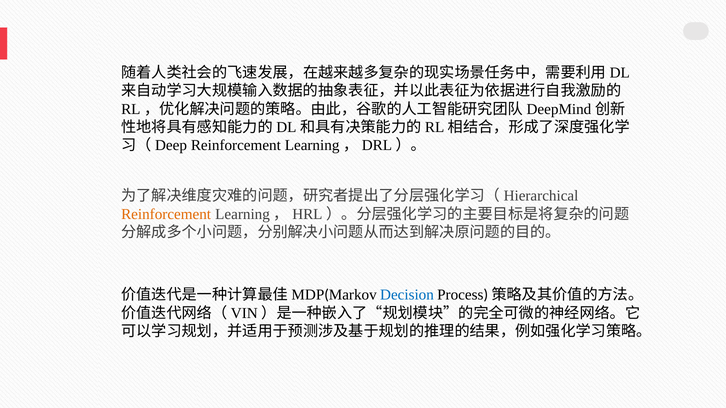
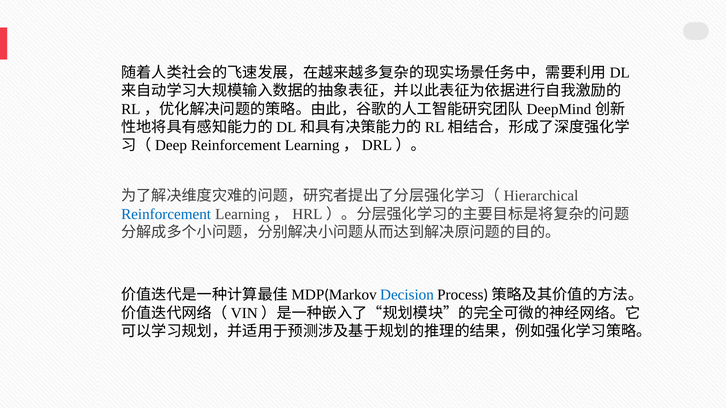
Reinforcement colour: orange -> blue (166, 214)
